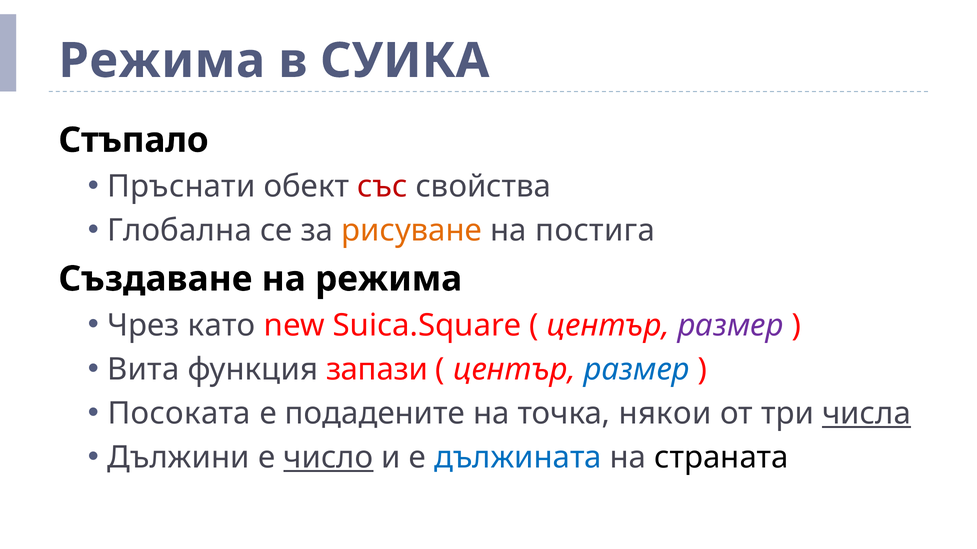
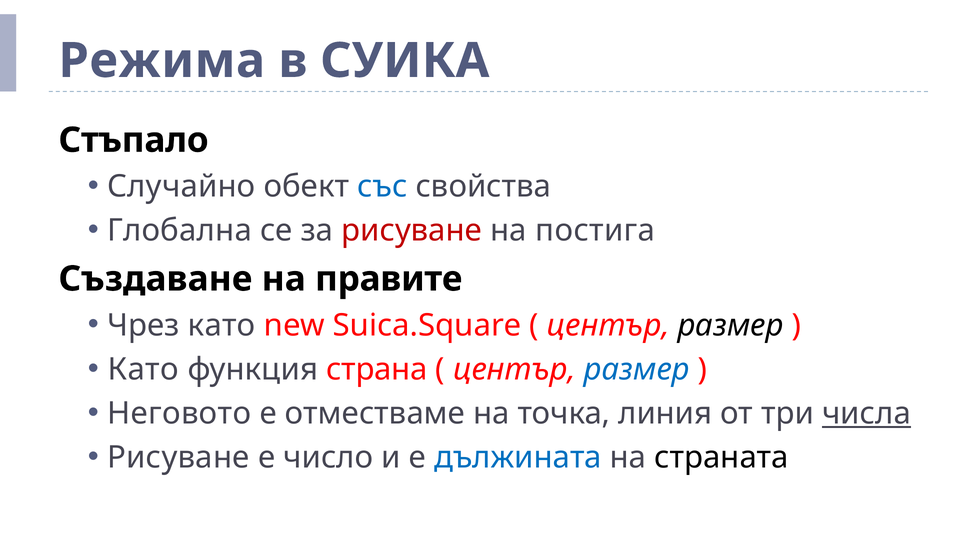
Пръснати: Пръснати -> Случайно (181, 187)
със colour: red -> blue (382, 187)
рисуване colour: orange -> red (412, 231)
на режима: режима -> правите (389, 279)
размер colour: purple -> black (731, 326)
Вита: Вита -> Като (143, 370)
запази: запази -> страна (377, 370)
Посоката: Посоката -> Неговото (179, 414)
подадените: подадените -> отместваме (375, 414)
някои: някои -> линия (665, 414)
Дължини: Дължини -> Рисуване (178, 458)
число underline: present -> none (328, 458)
